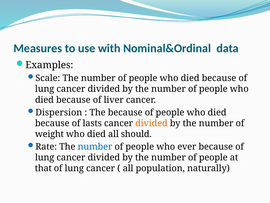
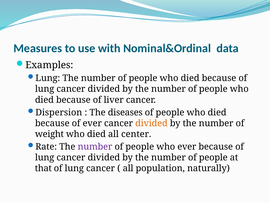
Scale: Scale -> Lung (48, 78)
The because: because -> diseases (125, 112)
of lasts: lasts -> ever (92, 123)
should: should -> center (136, 134)
number colour: blue -> purple (95, 146)
